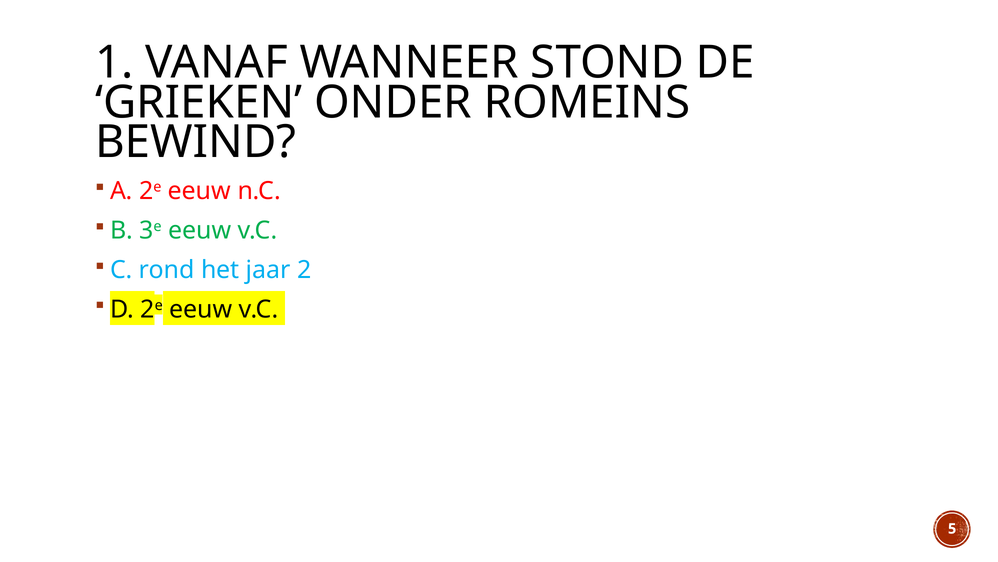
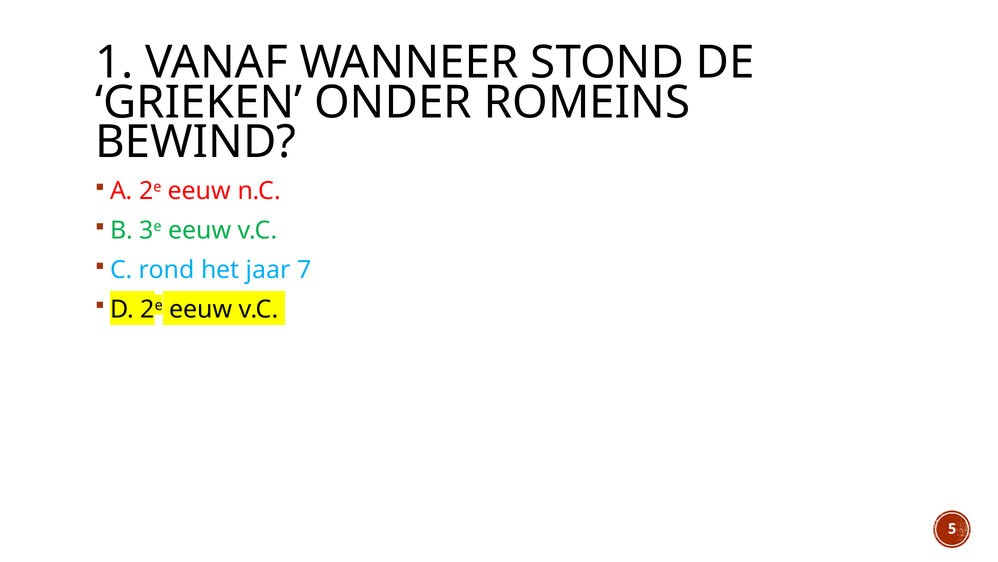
2: 2 -> 7 (304, 270)
